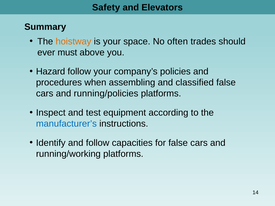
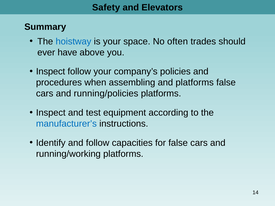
hoistway colour: orange -> blue (73, 41)
must: must -> have (67, 52)
Hazard: Hazard -> Inspect (51, 72)
and classified: classified -> platforms (195, 83)
